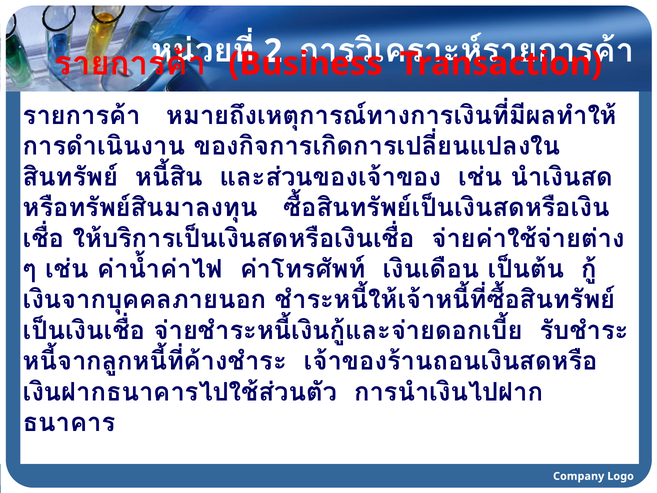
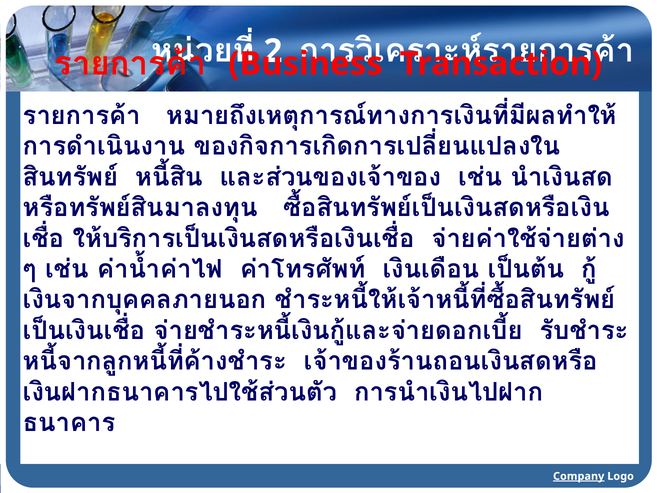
Company underline: none -> present (579, 476)
